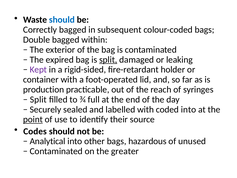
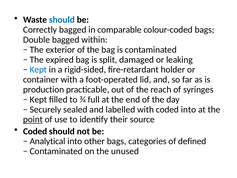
subsequent: subsequent -> comparable (119, 30)
split underline: present -> none (108, 60)
Kept colour: purple -> blue (38, 69)
Split: Split -> Kept (38, 99)
Codes: Codes -> Coded (35, 131)
hazardous: hazardous -> categories (147, 141)
unused: unused -> defined (192, 141)
greater: greater -> unused (125, 151)
